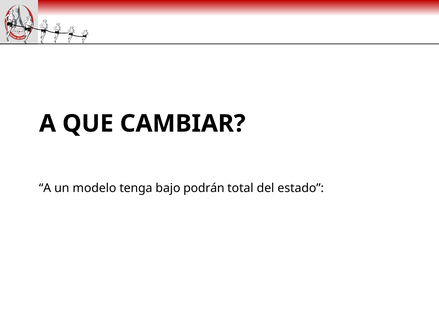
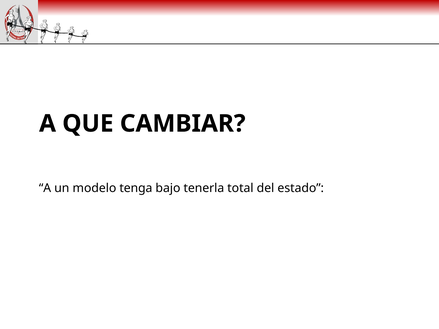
podrán: podrán -> tenerla (204, 188)
